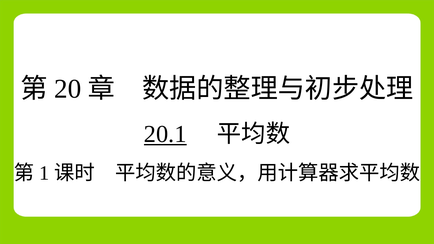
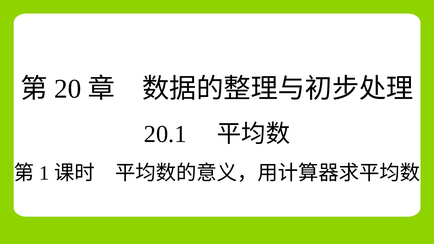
20.1 underline: present -> none (165, 134)
